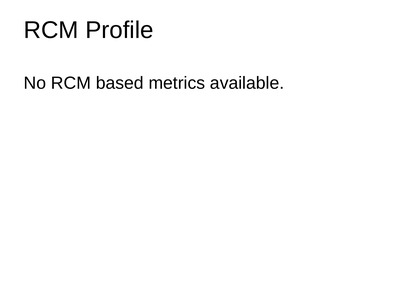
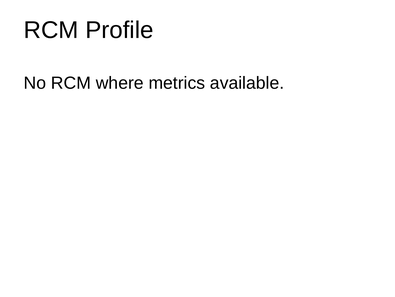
based: based -> where (120, 83)
